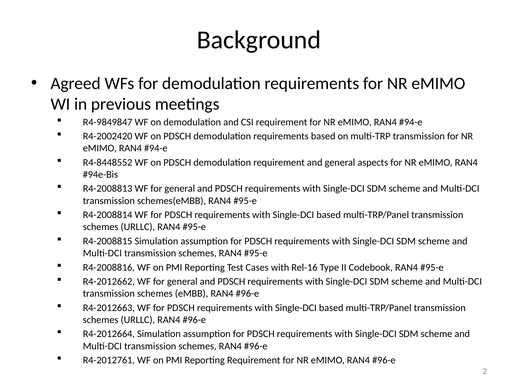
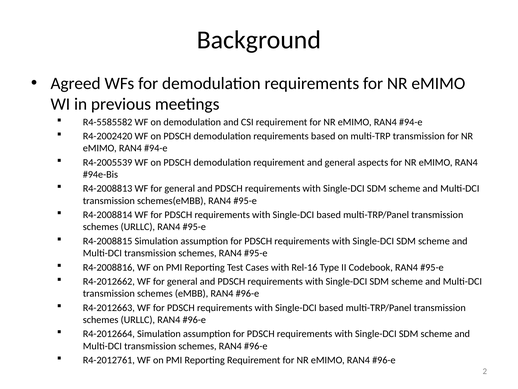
R4-9849847: R4-9849847 -> R4-5585582 (108, 122)
R4-8448552: R4-8448552 -> R4-2005539 (108, 162)
